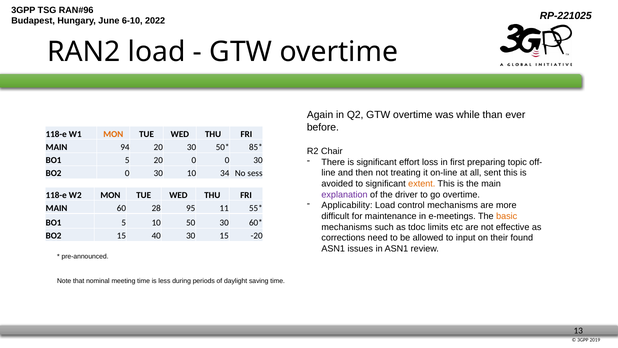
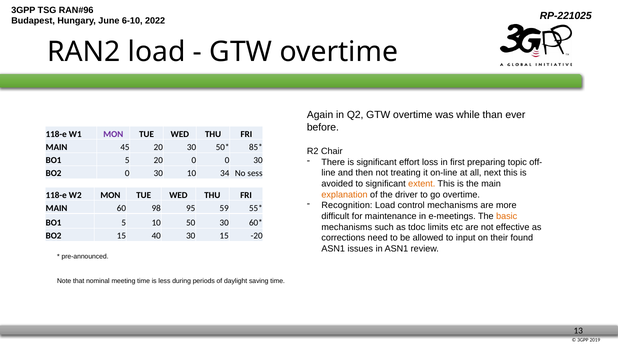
MON colour: orange -> purple (113, 134)
94: 94 -> 45 (125, 147)
sent: sent -> next (492, 173)
explanation colour: purple -> orange (345, 194)
Applicability: Applicability -> Recognition (347, 205)
28: 28 -> 98 (156, 208)
11: 11 -> 59 (224, 208)
